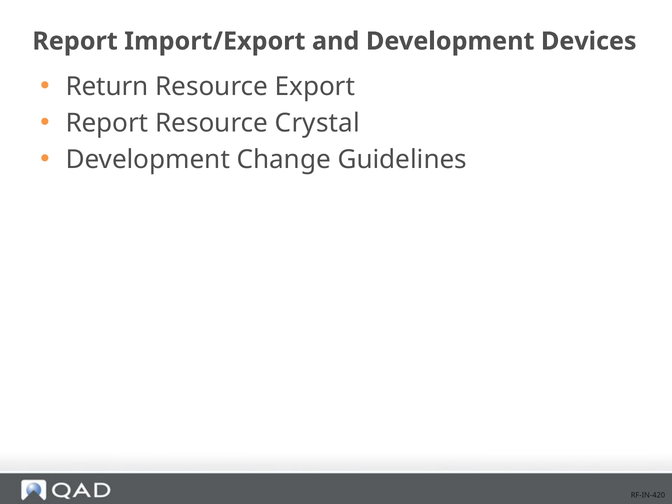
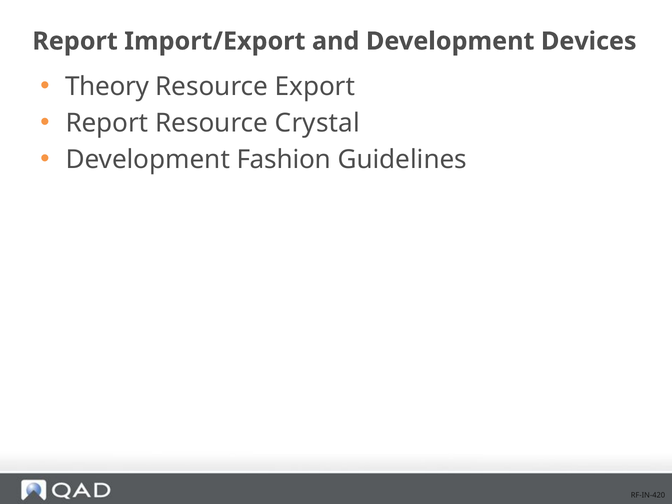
Return: Return -> Theory (107, 86)
Change: Change -> Fashion (284, 160)
